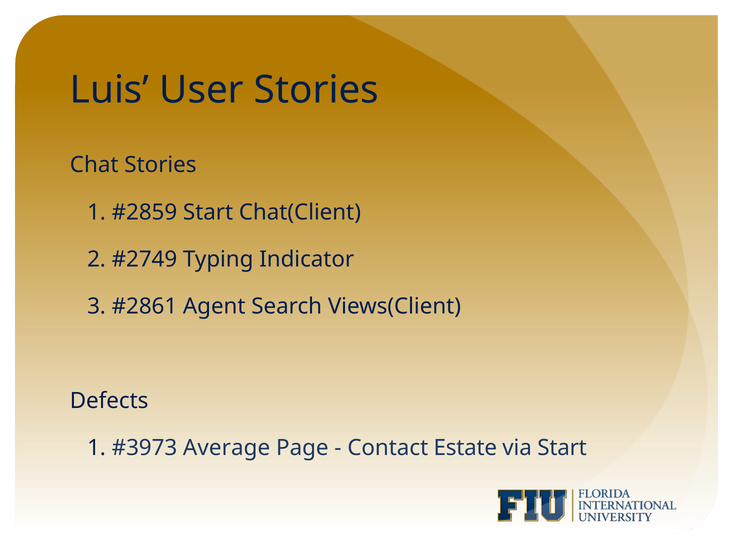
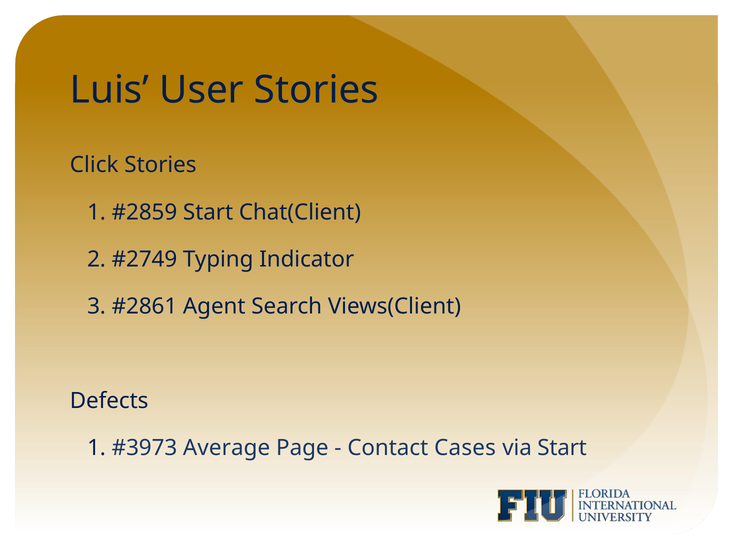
Chat: Chat -> Click (94, 165)
Estate: Estate -> Cases (465, 449)
